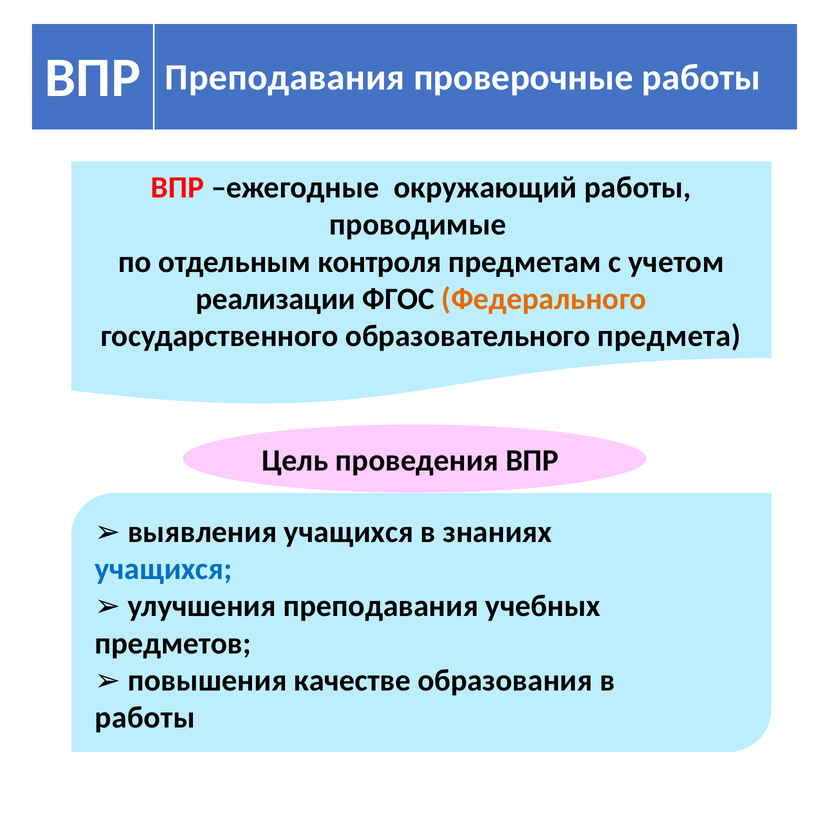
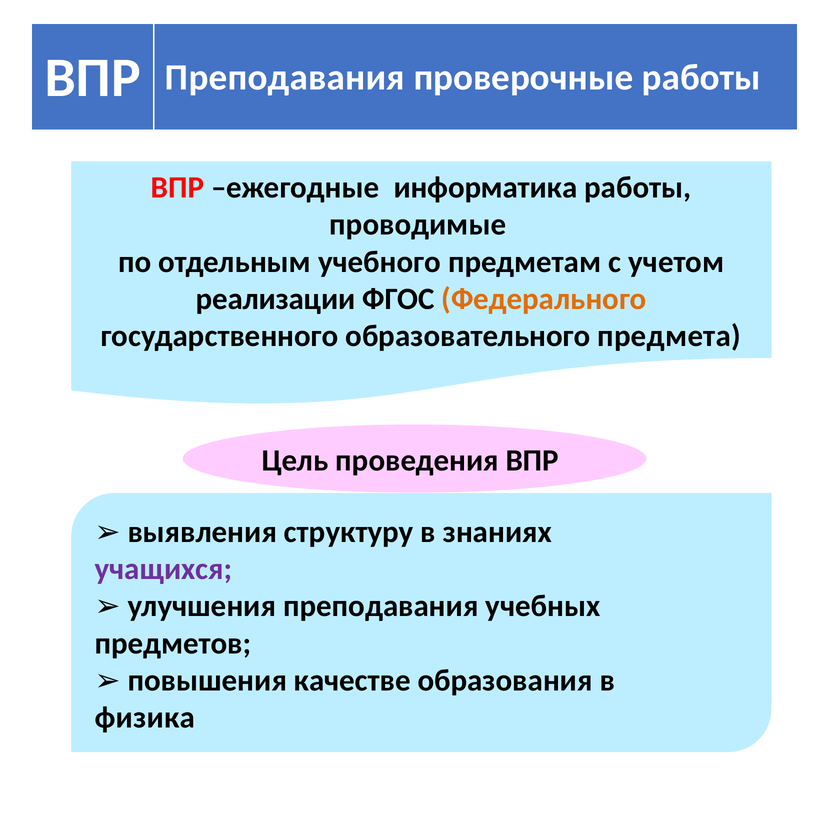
окружающий: окружающий -> информатика (485, 188)
контроля: контроля -> учебного (380, 262)
учащихся: учащихся -> структуру (349, 532)
учащихся colour: blue -> purple (163, 569)
работы: работы -> физика (145, 718)
